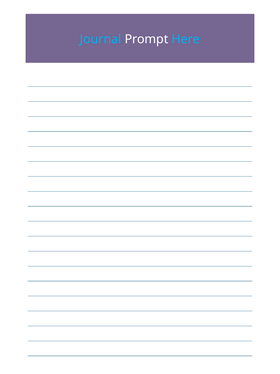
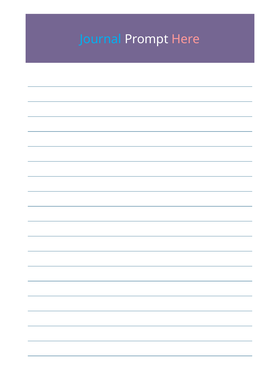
Here colour: light blue -> pink (186, 39)
